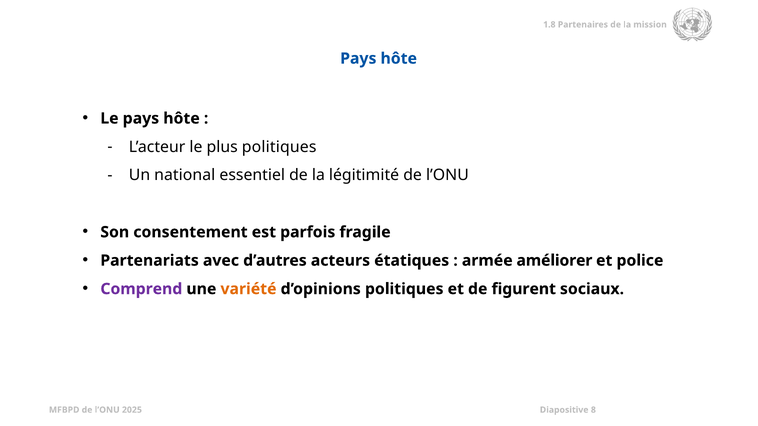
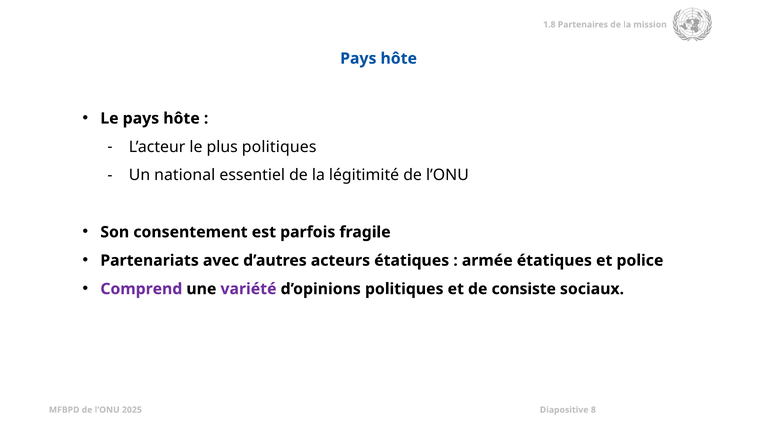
armée améliorer: améliorer -> étatiques (554, 261)
variété colour: orange -> purple (248, 289)
figurent: figurent -> consiste (524, 289)
